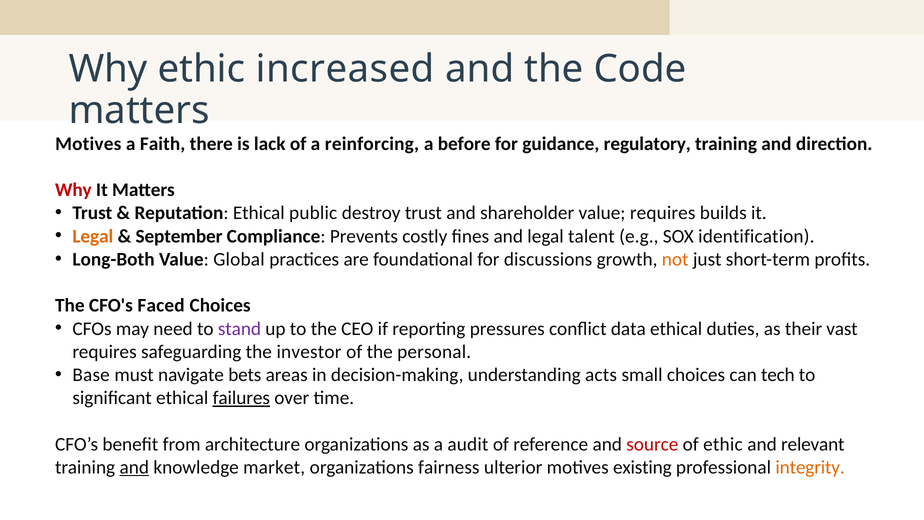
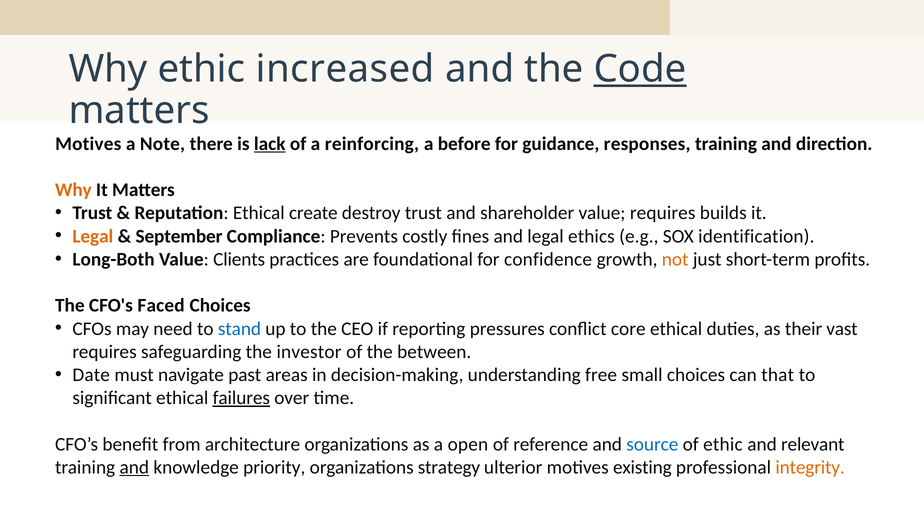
Code underline: none -> present (640, 69)
Faith: Faith -> Note (163, 144)
lack underline: none -> present (270, 144)
regulatory: regulatory -> responses (647, 144)
Why colour: red -> orange (73, 190)
public: public -> create (313, 213)
talent: talent -> ethics (591, 236)
Global: Global -> Clients (239, 259)
discussions: discussions -> confidence (548, 259)
stand colour: purple -> blue (239, 328)
data: data -> core (628, 328)
personal: personal -> between (434, 352)
Base: Base -> Date (91, 375)
bets: bets -> past (245, 375)
acts: acts -> free (601, 375)
tech: tech -> that (778, 375)
audit: audit -> open (468, 444)
source colour: red -> blue (652, 444)
market: market -> priority (274, 467)
fairness: fairness -> strategy (449, 467)
